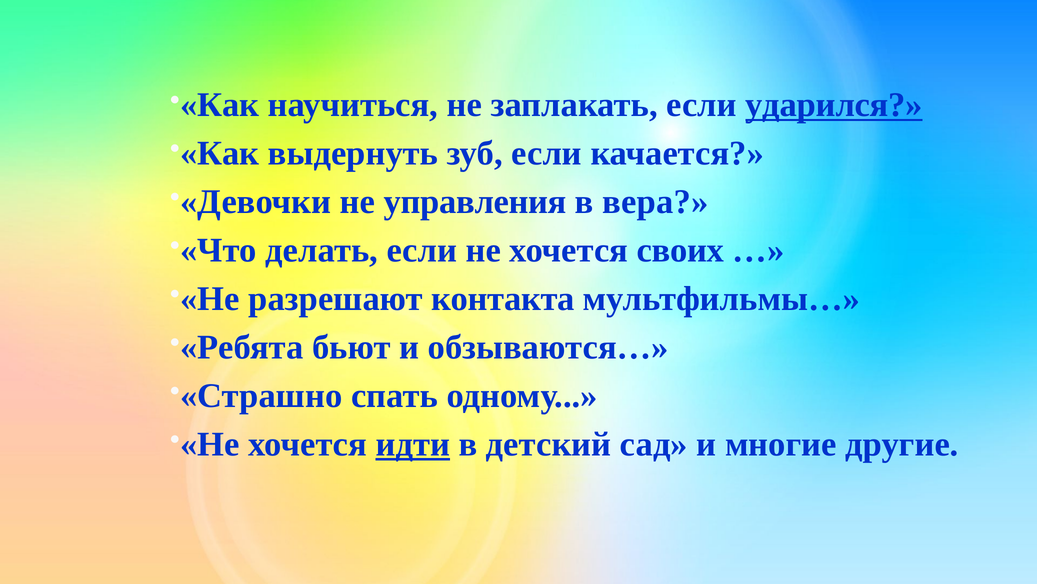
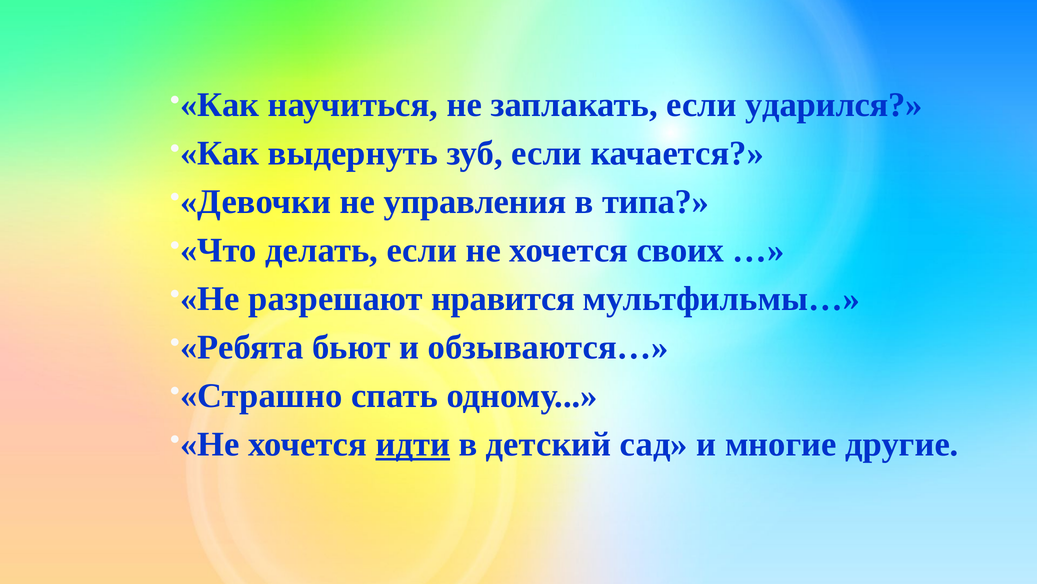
ударился underline: present -> none (834, 105)
вера: вера -> типа (656, 202)
контакта: контакта -> нравится (503, 299)
